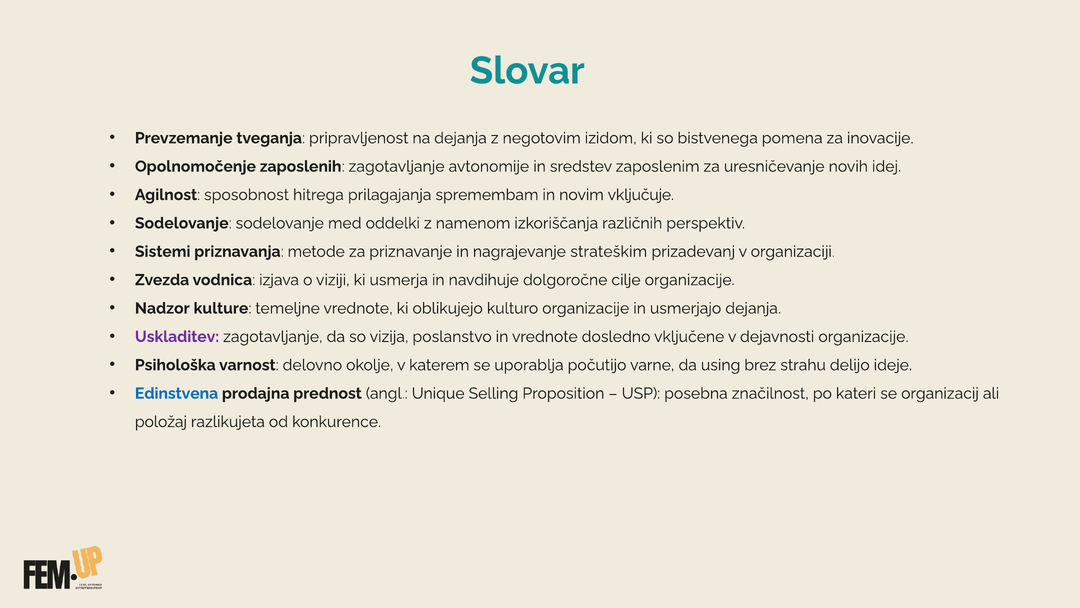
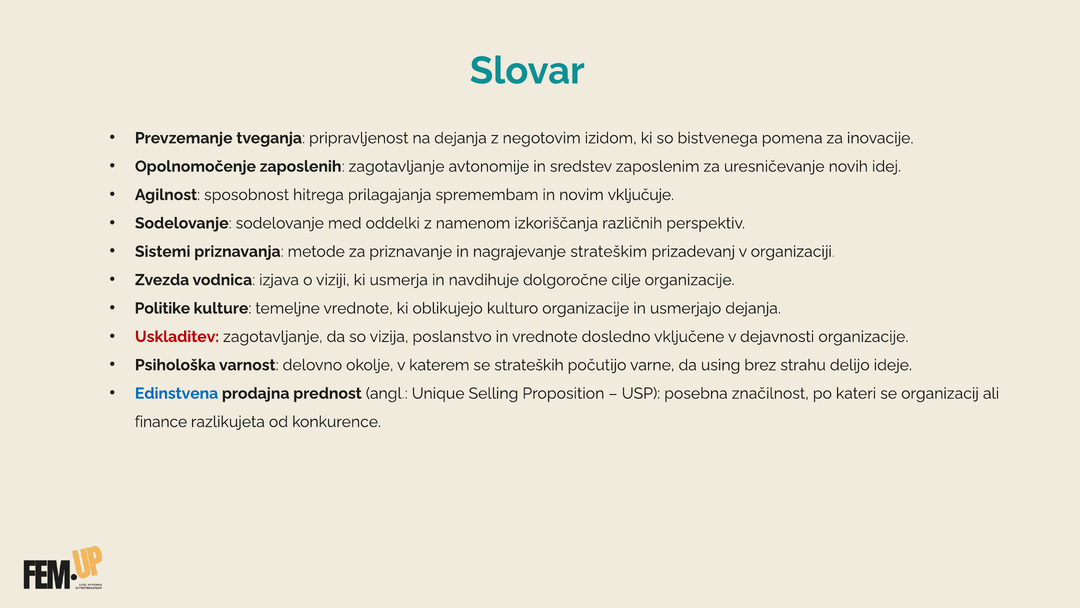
Nadzor: Nadzor -> Politike (162, 308)
Uskladitev colour: purple -> red (177, 336)
uporablja: uporablja -> strateških (529, 365)
položaj: položaj -> finance (161, 421)
